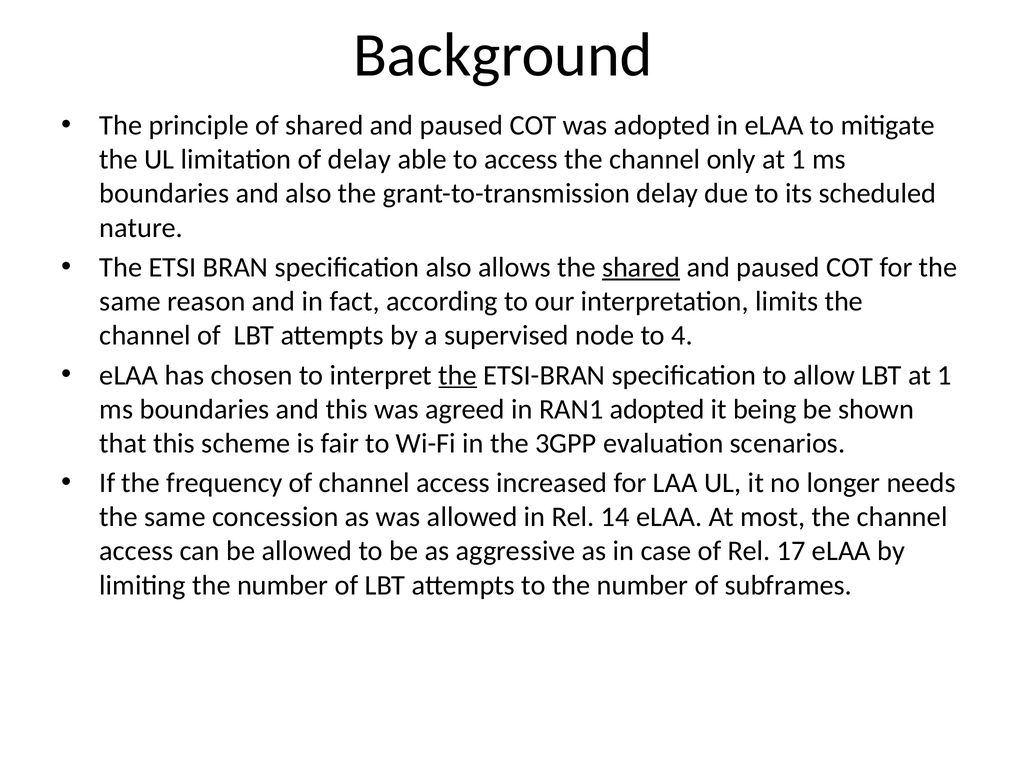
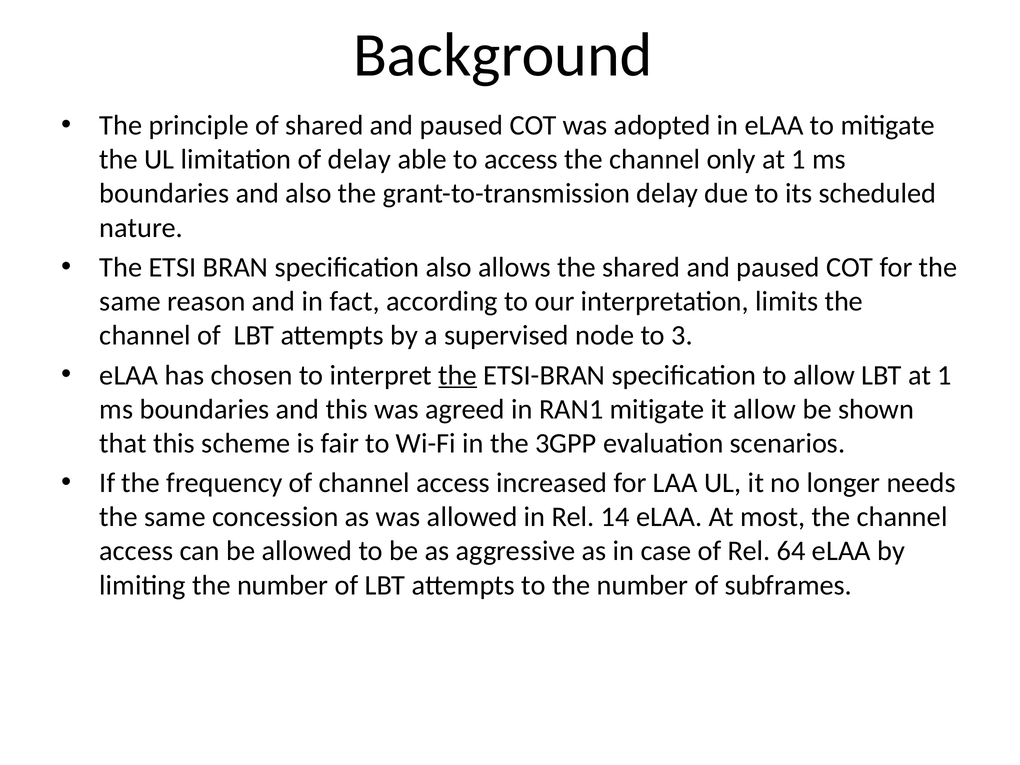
shared underline: present -> none (641, 267)
4: 4 -> 3 (682, 335)
RAN1 adopted: adopted -> mitigate (657, 409)
it being: being -> allow (765, 409)
17: 17 -> 64 (791, 551)
